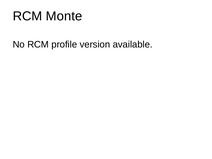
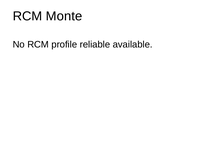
version: version -> reliable (95, 44)
